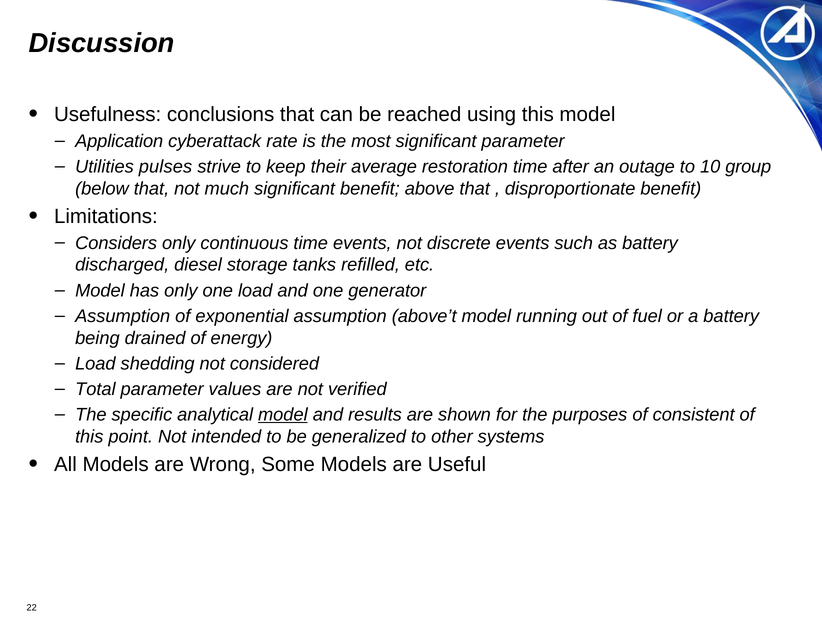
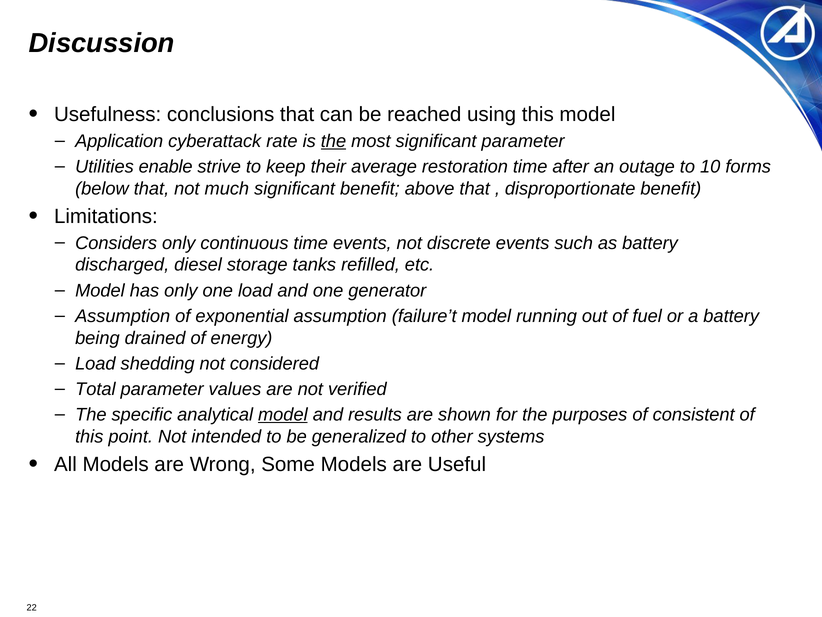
the underline: none -> present (333, 141)
pulses: pulses -> enable (166, 167)
group: group -> forms (748, 167)
above’t: above’t -> failure’t (424, 316)
